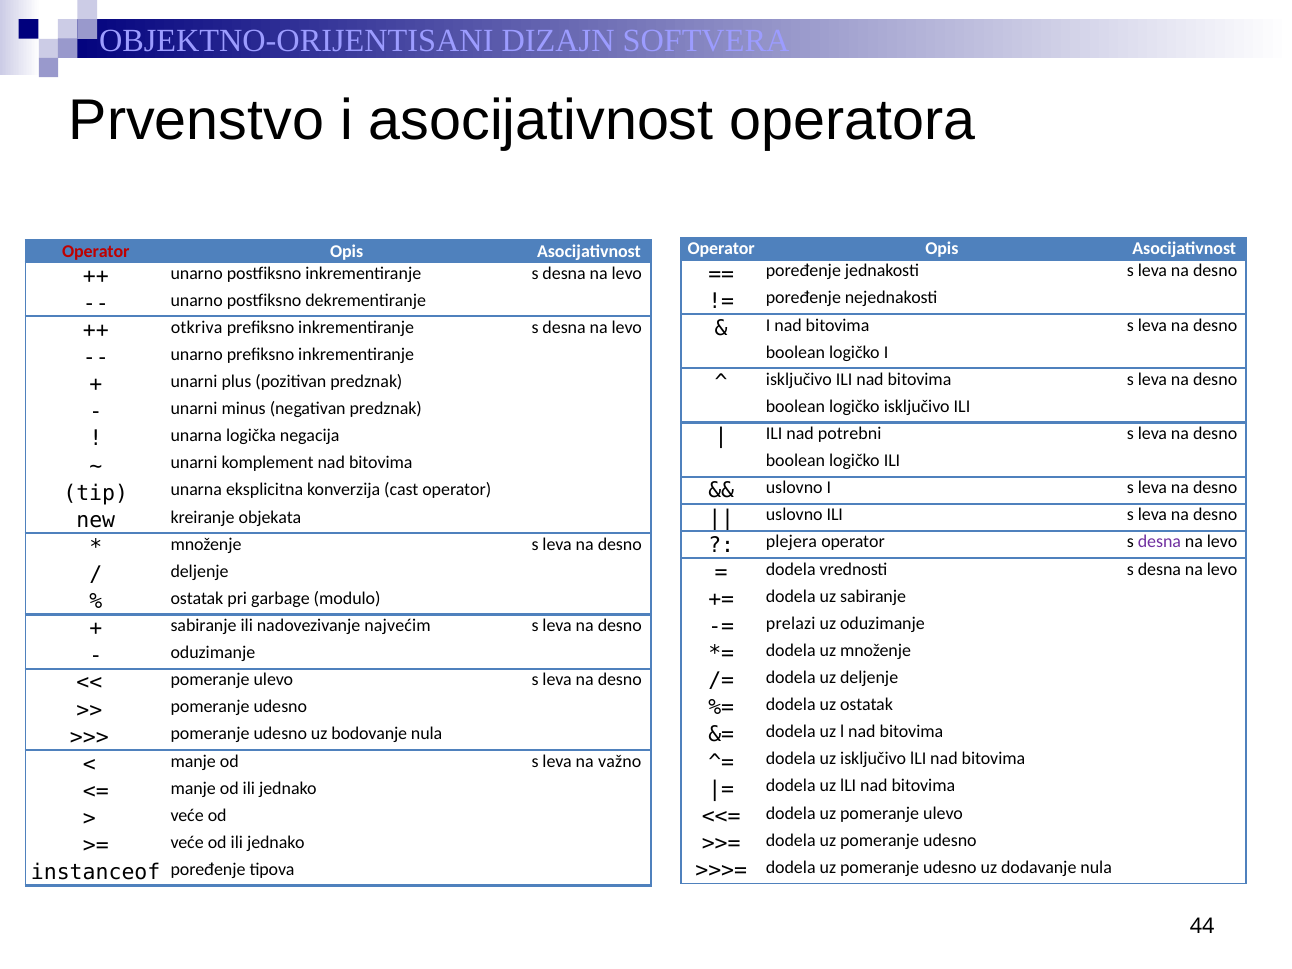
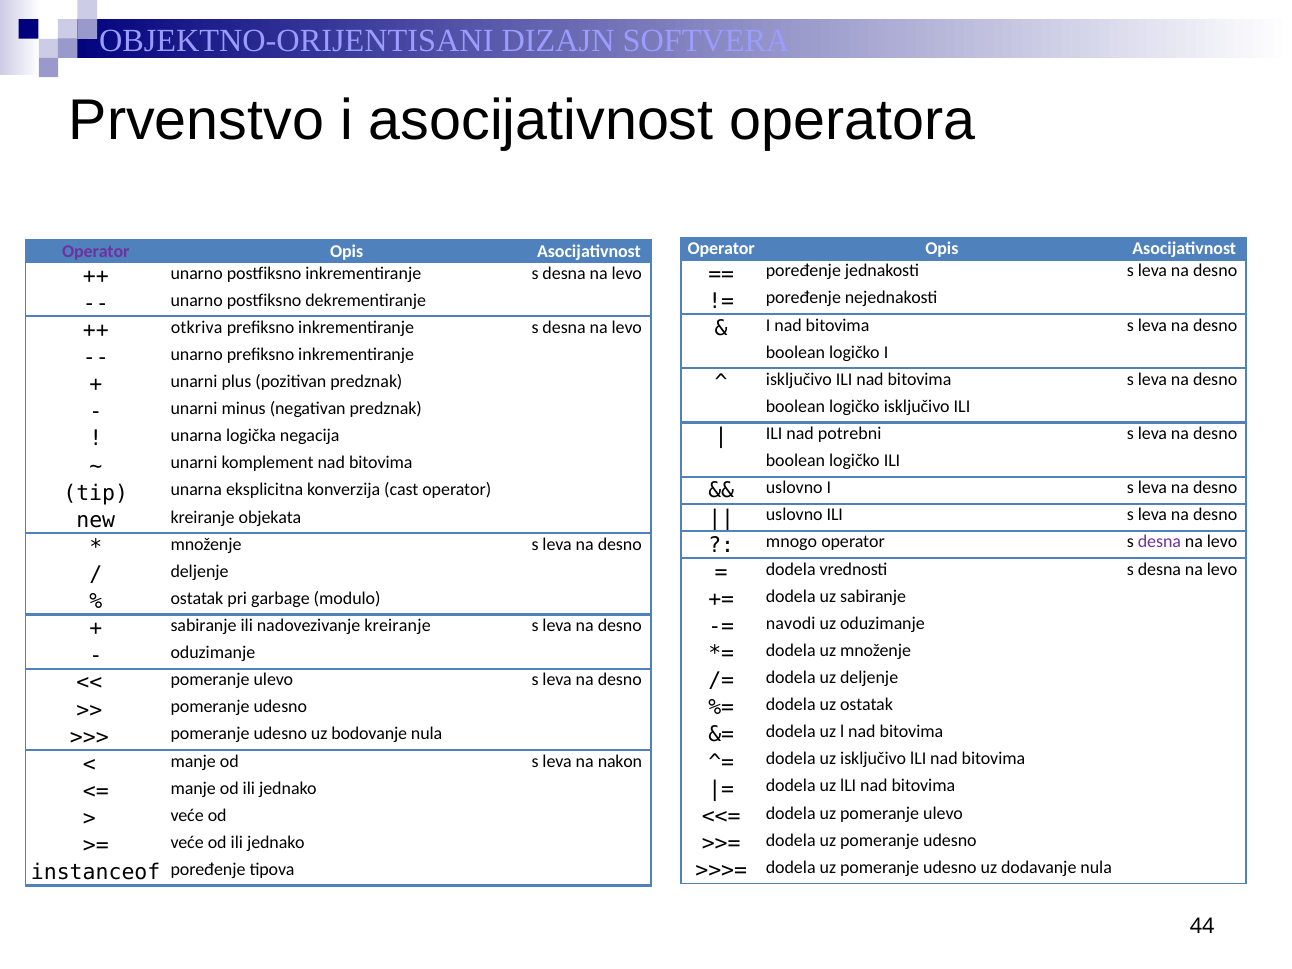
Operator colour: red -> purple (96, 251)
plejera: plejera -> mnogo (792, 542)
prelazi: prelazi -> navodi (791, 623)
nadovezivanje najvećim: najvećim -> kreiranje (398, 626)
važno: važno -> nakon (620, 761)
